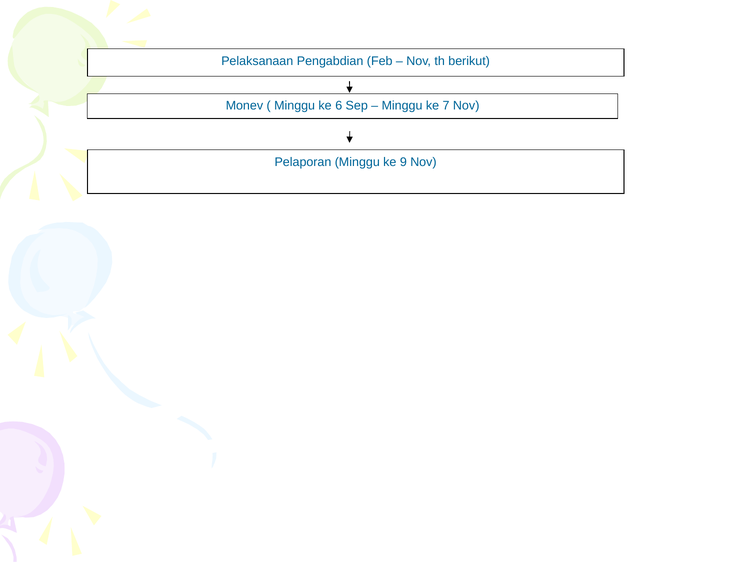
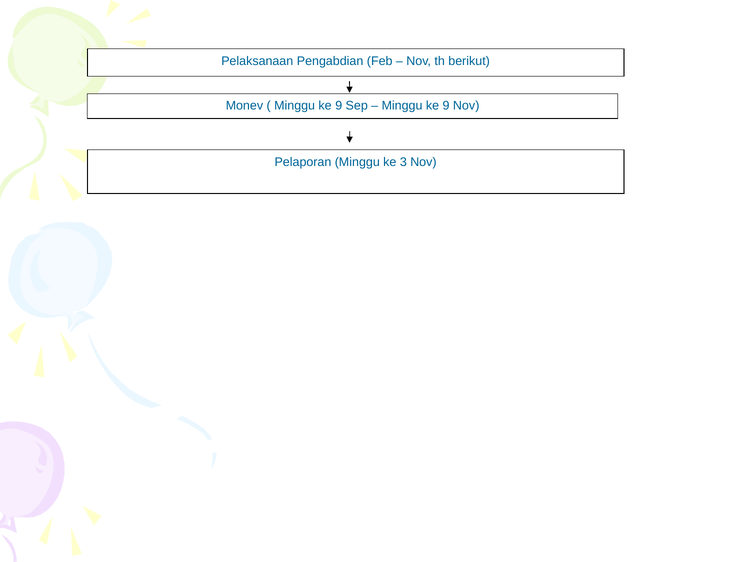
6: 6 -> 9 (339, 106)
7: 7 -> 9 (446, 106)
9: 9 -> 3 (403, 162)
